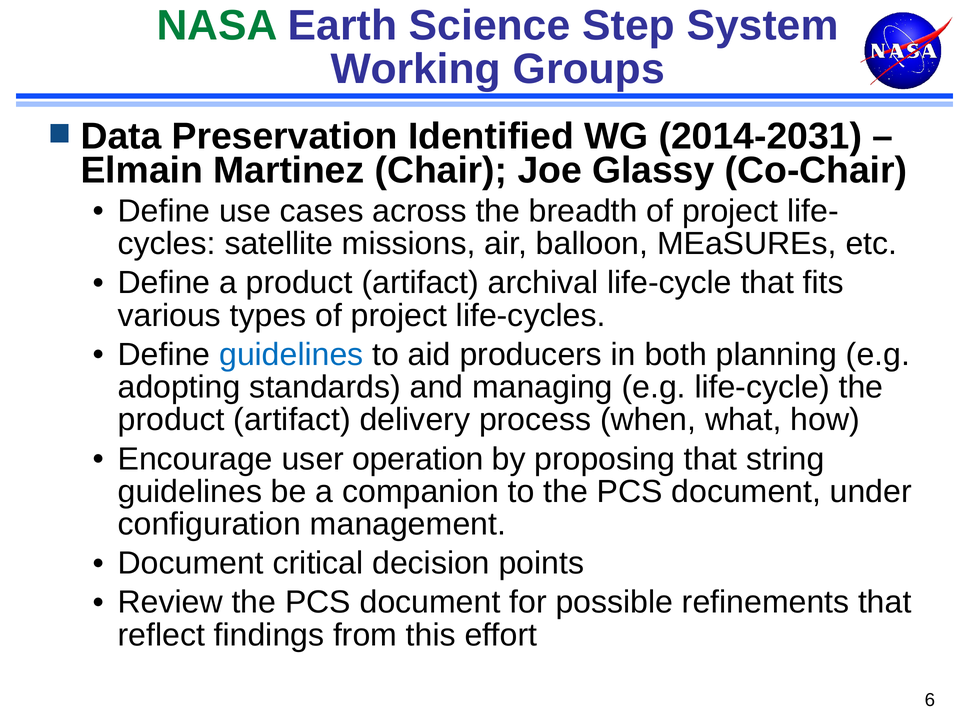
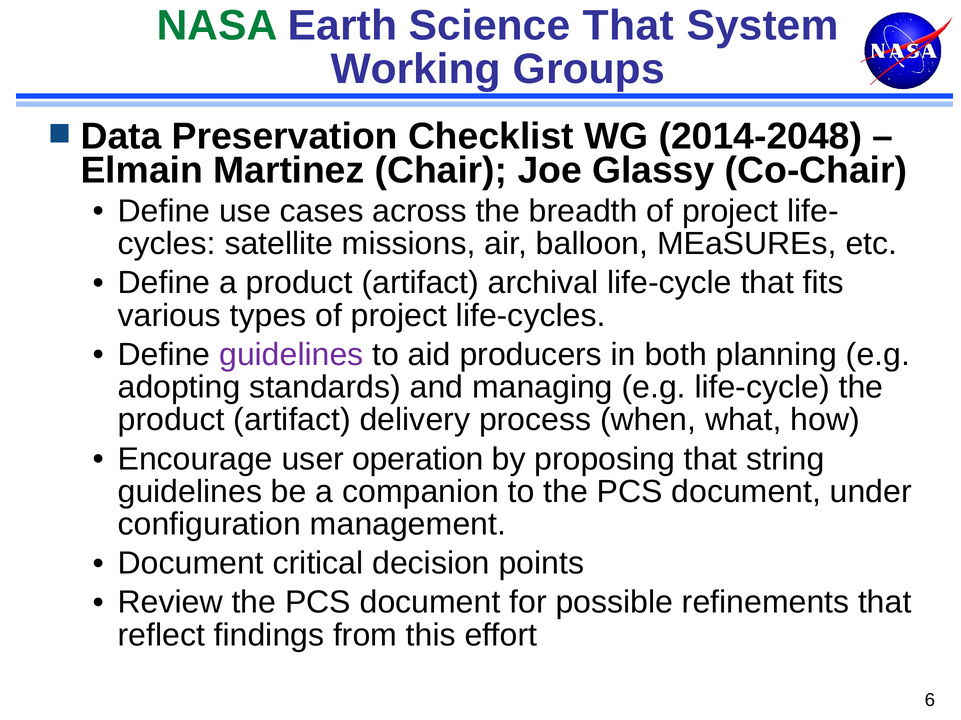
Science Step: Step -> That (628, 26)
Identified: Identified -> Checklist (491, 137)
2014-2031: 2014-2031 -> 2014-2048 (760, 137)
guidelines colour: blue -> purple (291, 355)
